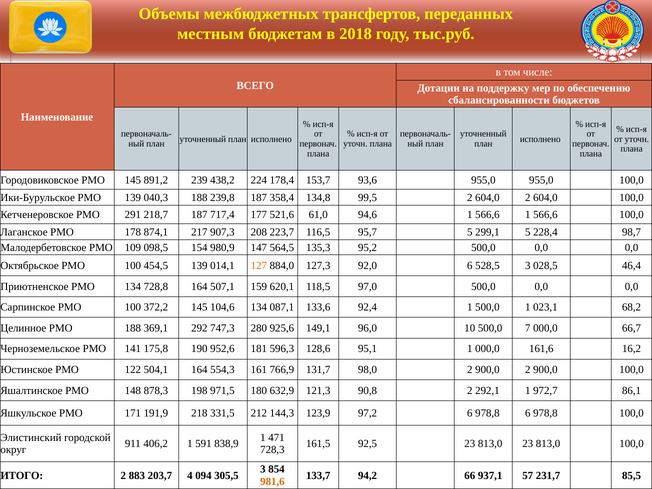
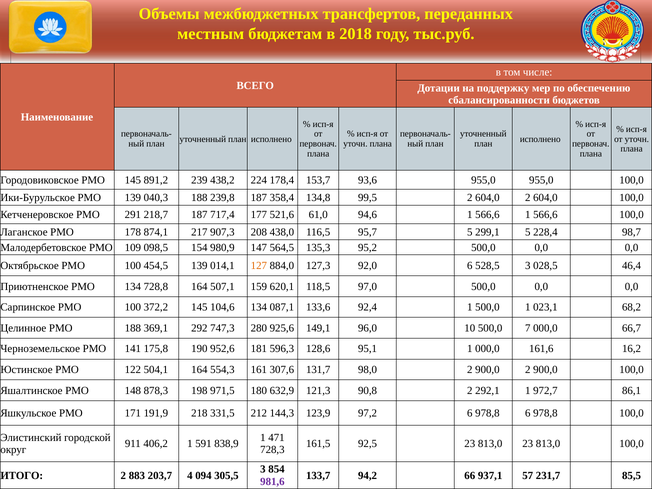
223,7: 223,7 -> 438,0 (282, 232)
766,9: 766,9 -> 307,6 (282, 370)
981,6 colour: orange -> purple (272, 481)
